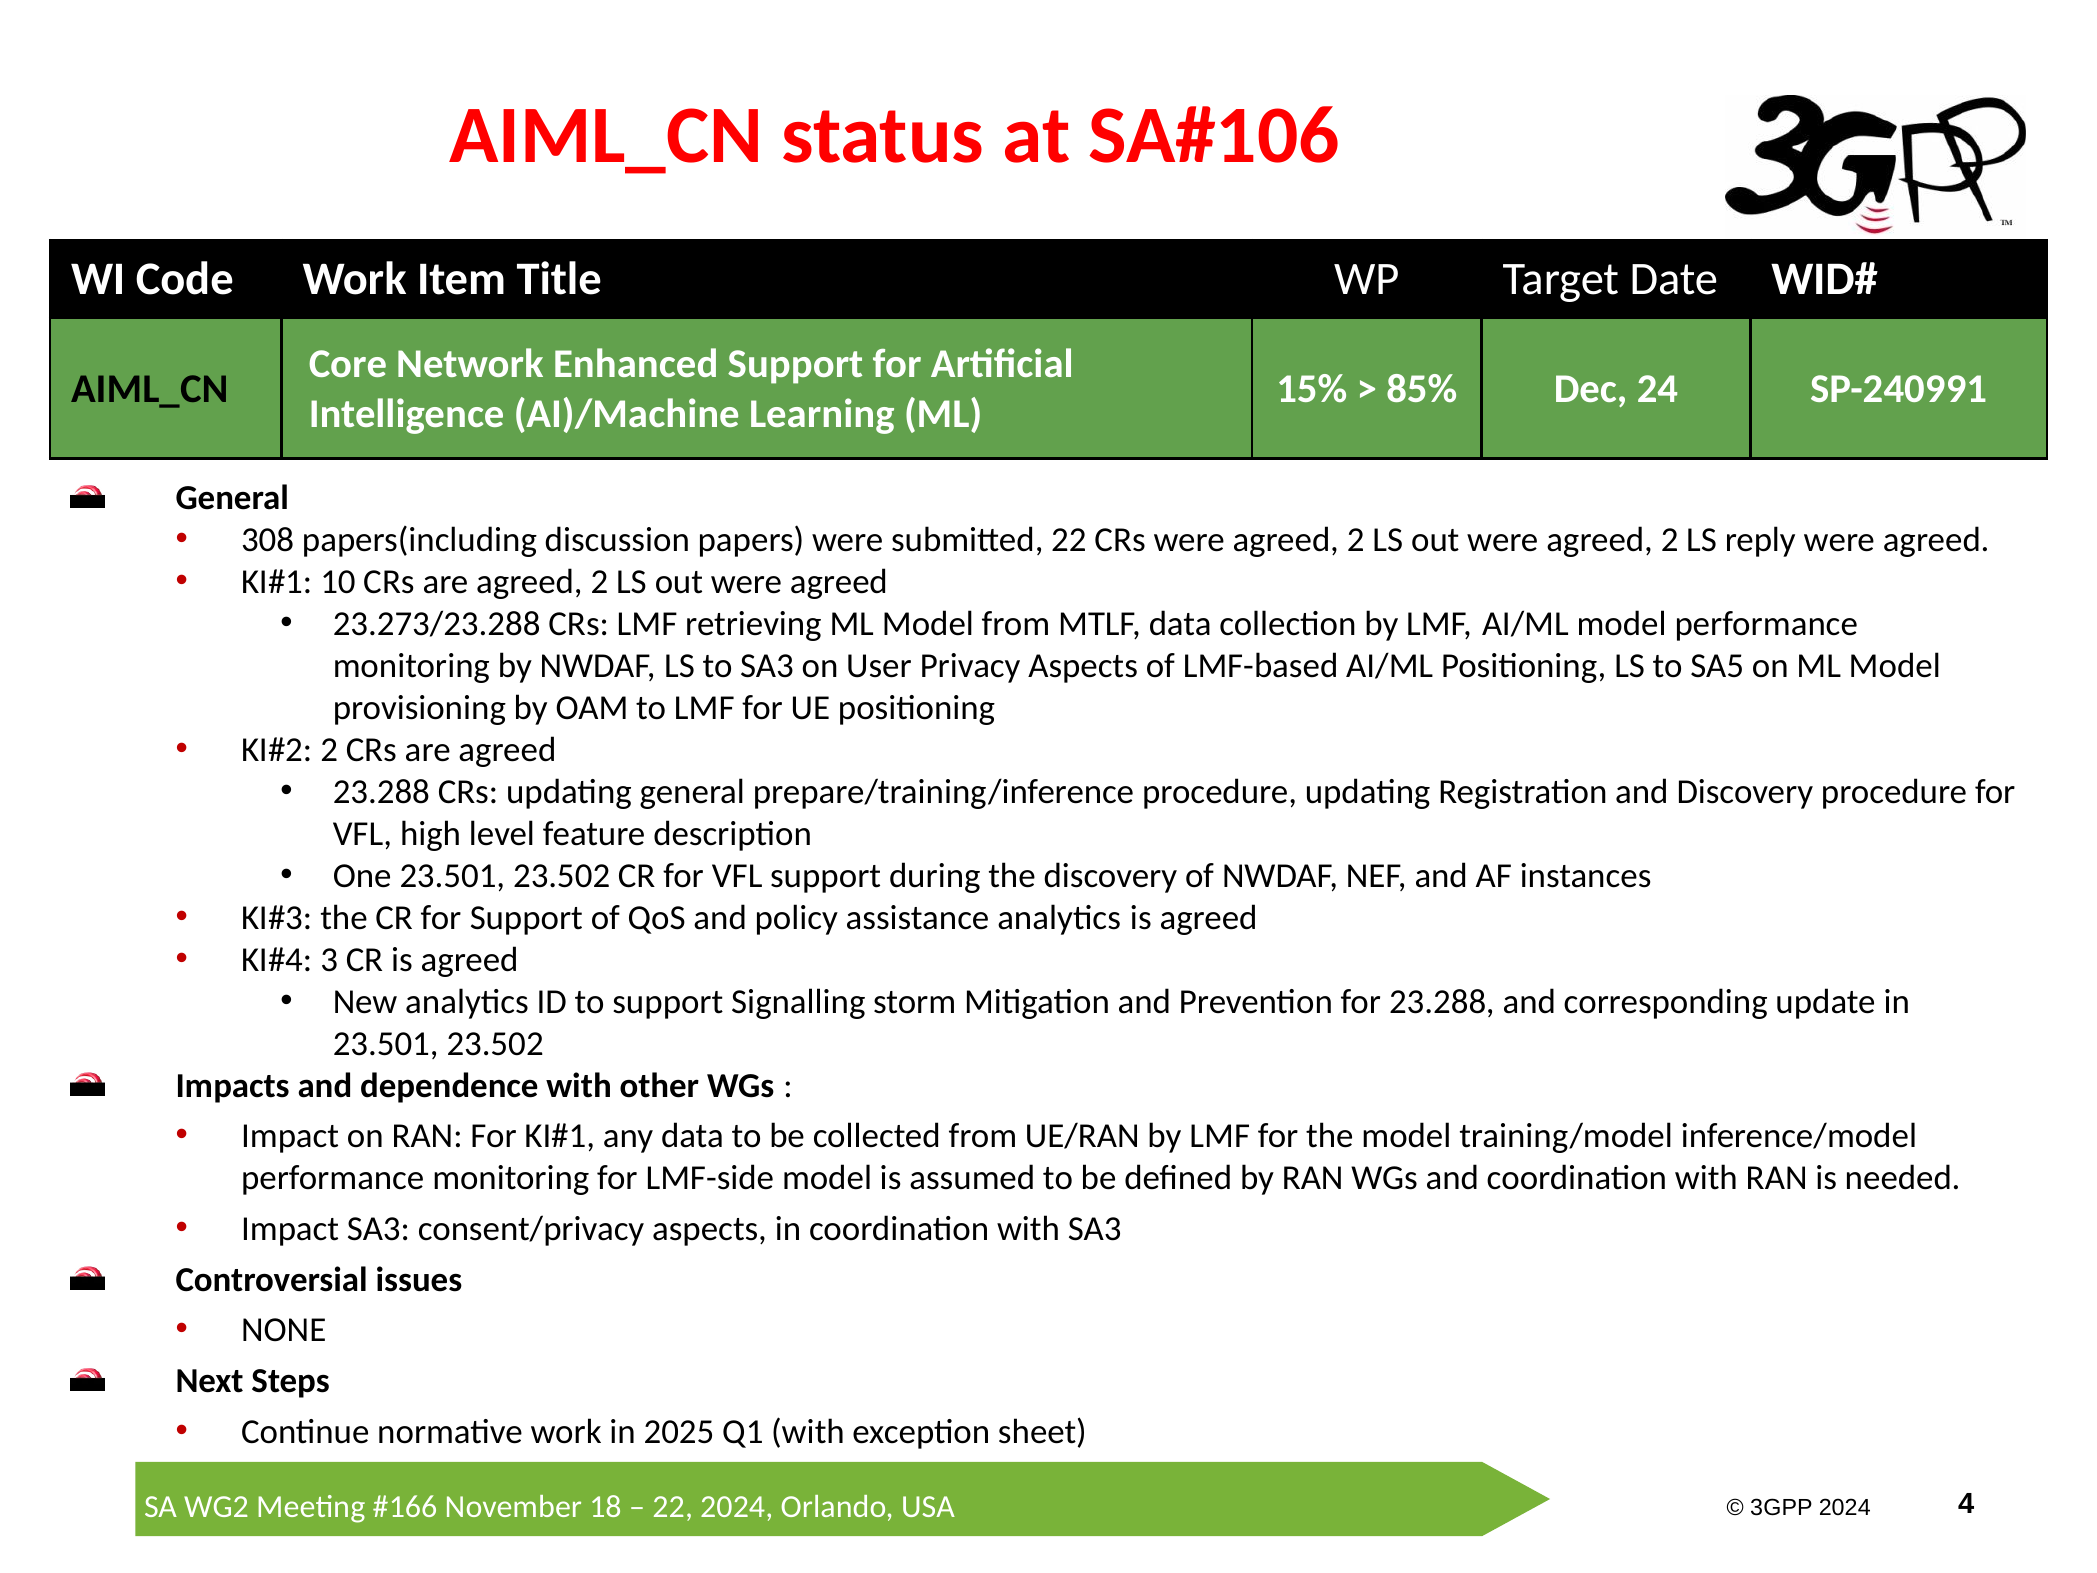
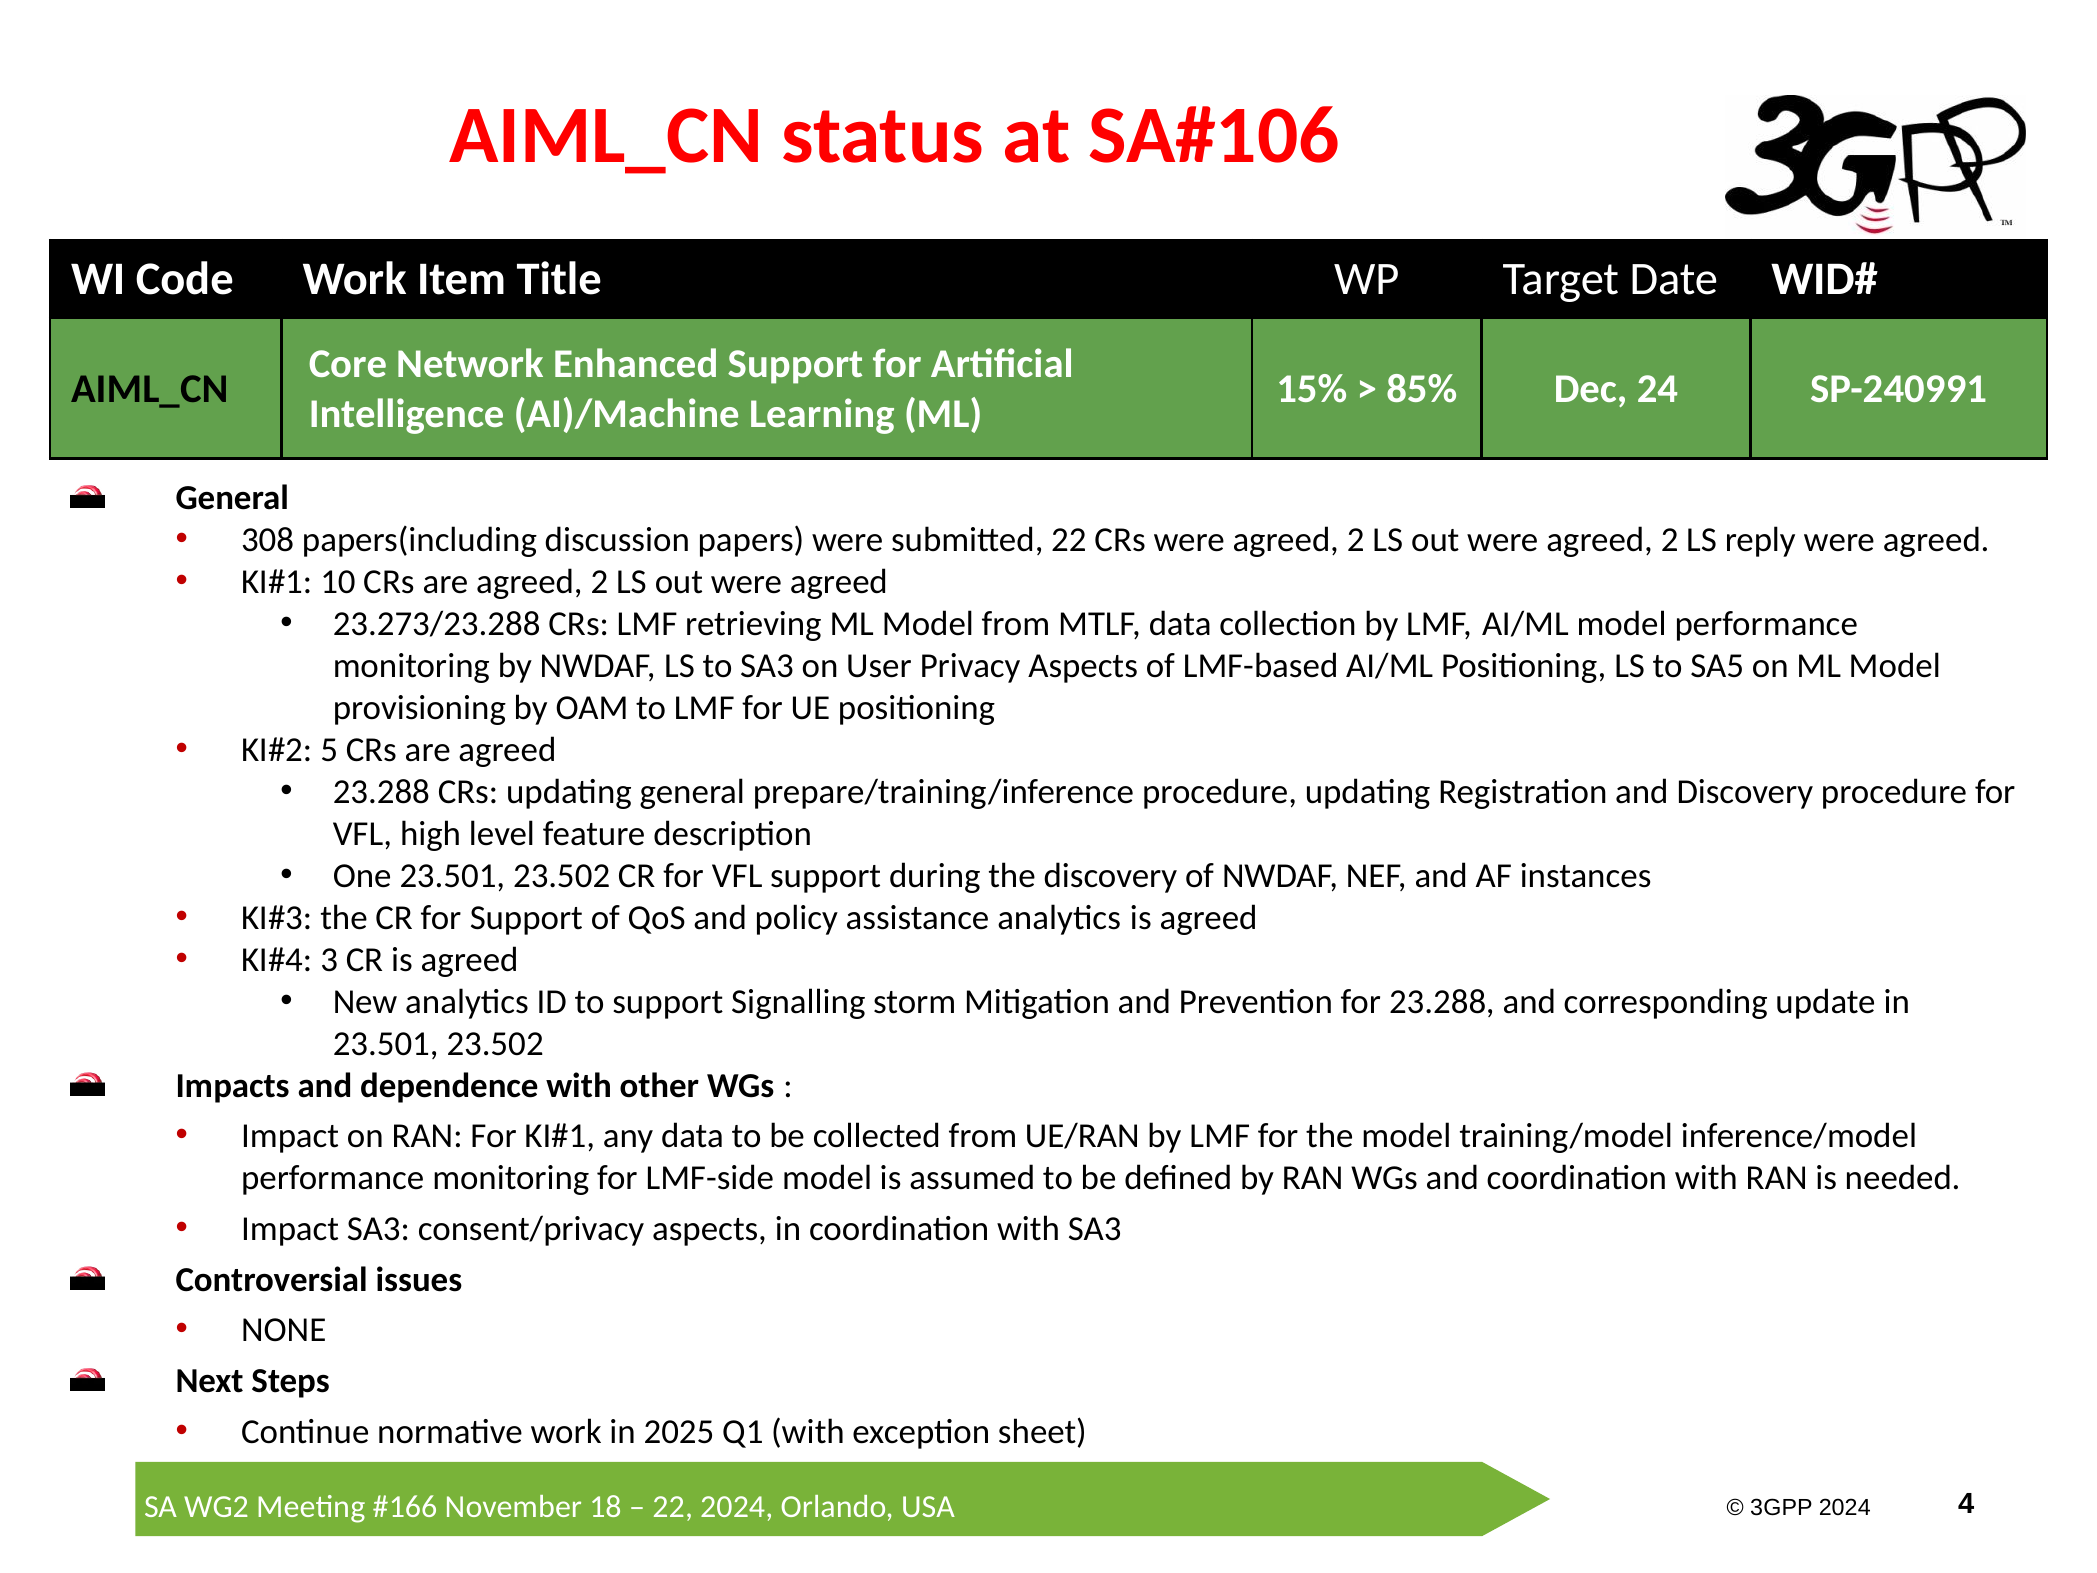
2: 2 -> 5 (329, 750)
